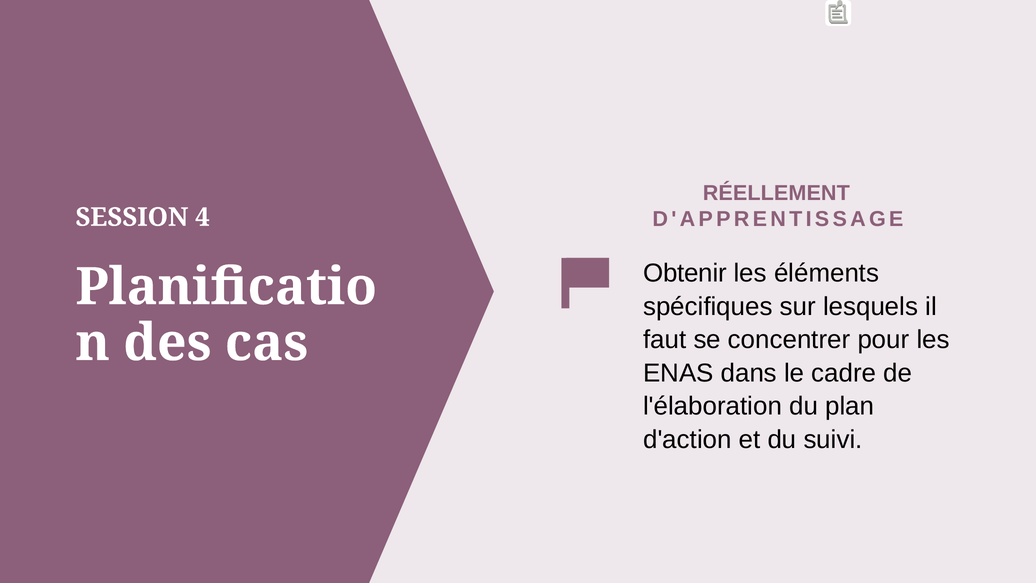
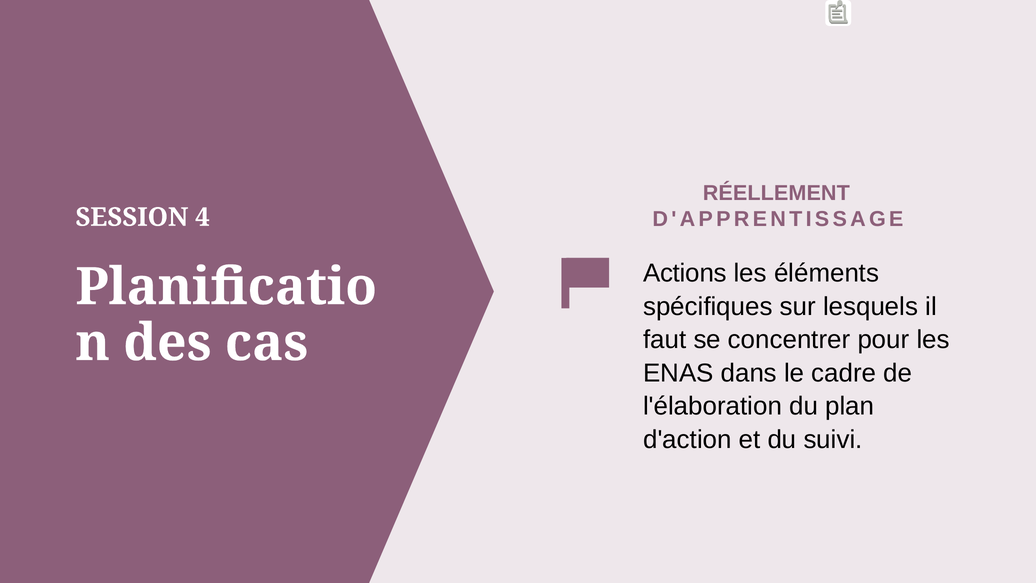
Obtenir: Obtenir -> Actions (685, 273)
